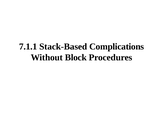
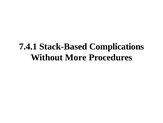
7.1.1: 7.1.1 -> 7.4.1 (28, 46)
Block: Block -> More (76, 57)
